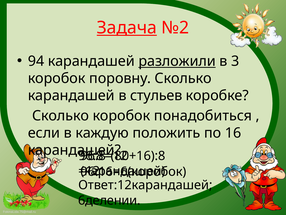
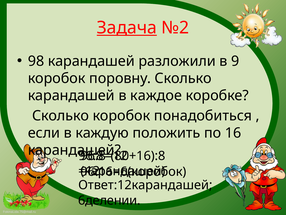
94: 94 -> 98 (36, 61)
разложили underline: present -> none (177, 61)
3: 3 -> 9 (235, 61)
стульев: стульев -> каждое (156, 95)
